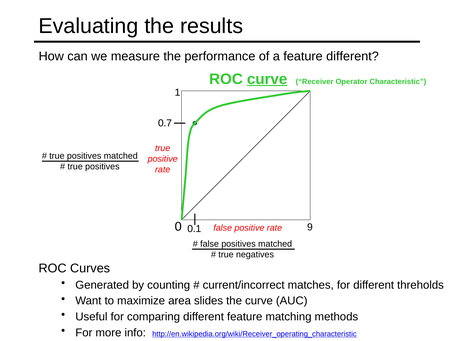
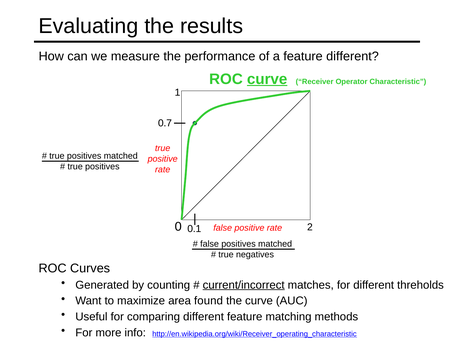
9: 9 -> 2 (310, 227)
current/incorrect underline: none -> present (244, 285)
slides: slides -> found (208, 300)
